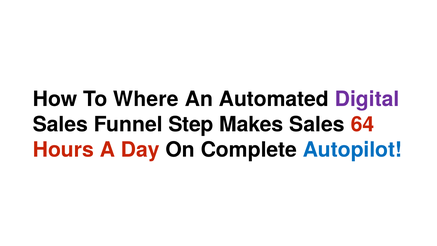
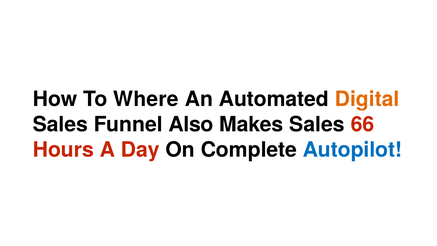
Digital colour: purple -> orange (367, 99)
Step: Step -> Also (191, 124)
64: 64 -> 66 (362, 124)
